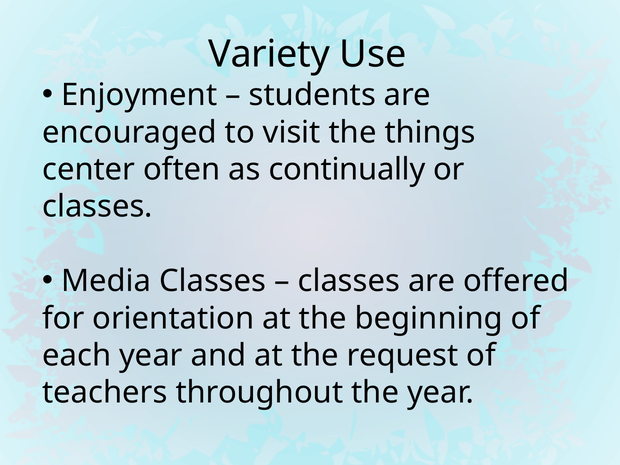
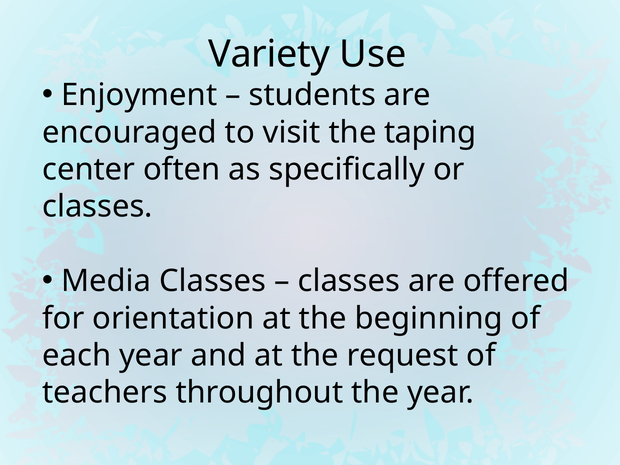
things: things -> taping (430, 132)
continually: continually -> specifically (347, 169)
